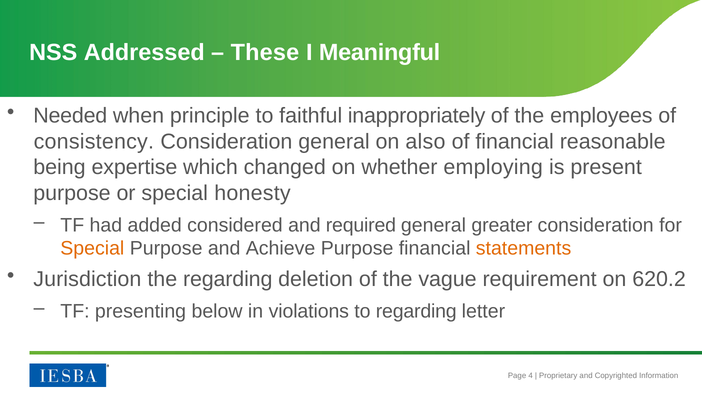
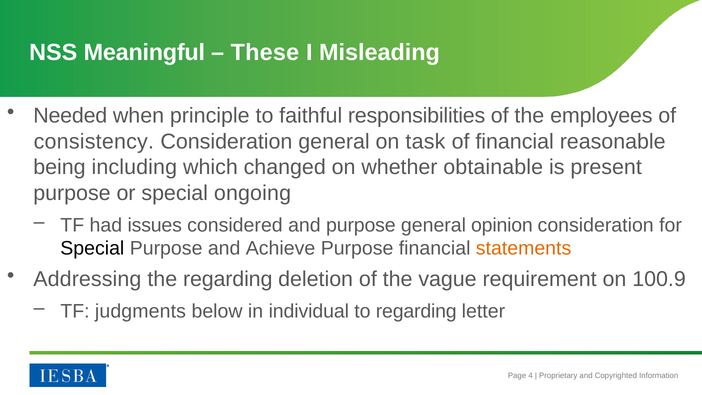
Addressed: Addressed -> Meaningful (144, 52)
Meaningful: Meaningful -> Misleading (379, 52)
inappropriately: inappropriately -> responsibilities (417, 116)
also: also -> task (425, 142)
expertise: expertise -> including (134, 167)
employing: employing -> obtainable (493, 167)
honesty: honesty -> ongoing (253, 193)
added: added -> issues (155, 225)
and required: required -> purpose (361, 225)
greater: greater -> opinion (502, 225)
Special colour: orange -> black (92, 248)
Jurisdiction: Jurisdiction -> Addressing (87, 279)
620.2: 620.2 -> 100.9 (659, 279)
presenting: presenting -> judgments (140, 311)
violations: violations -> individual (309, 311)
